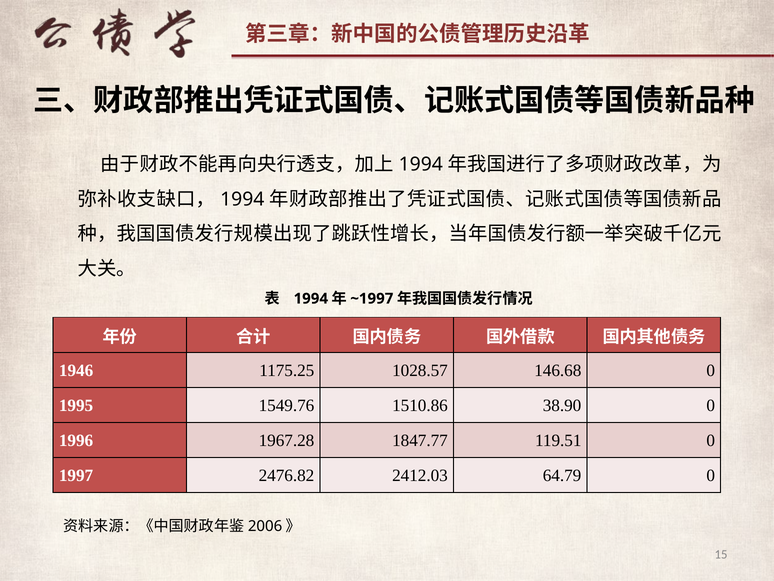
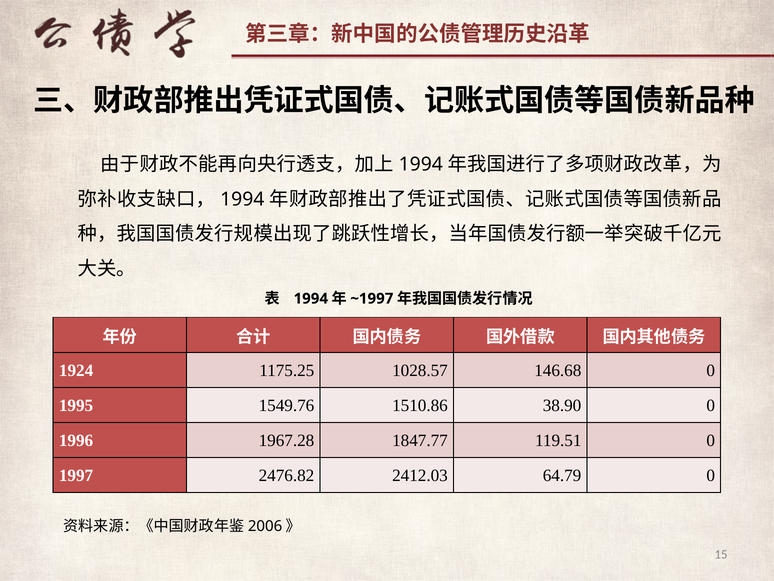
1946: 1946 -> 1924 (76, 370)
